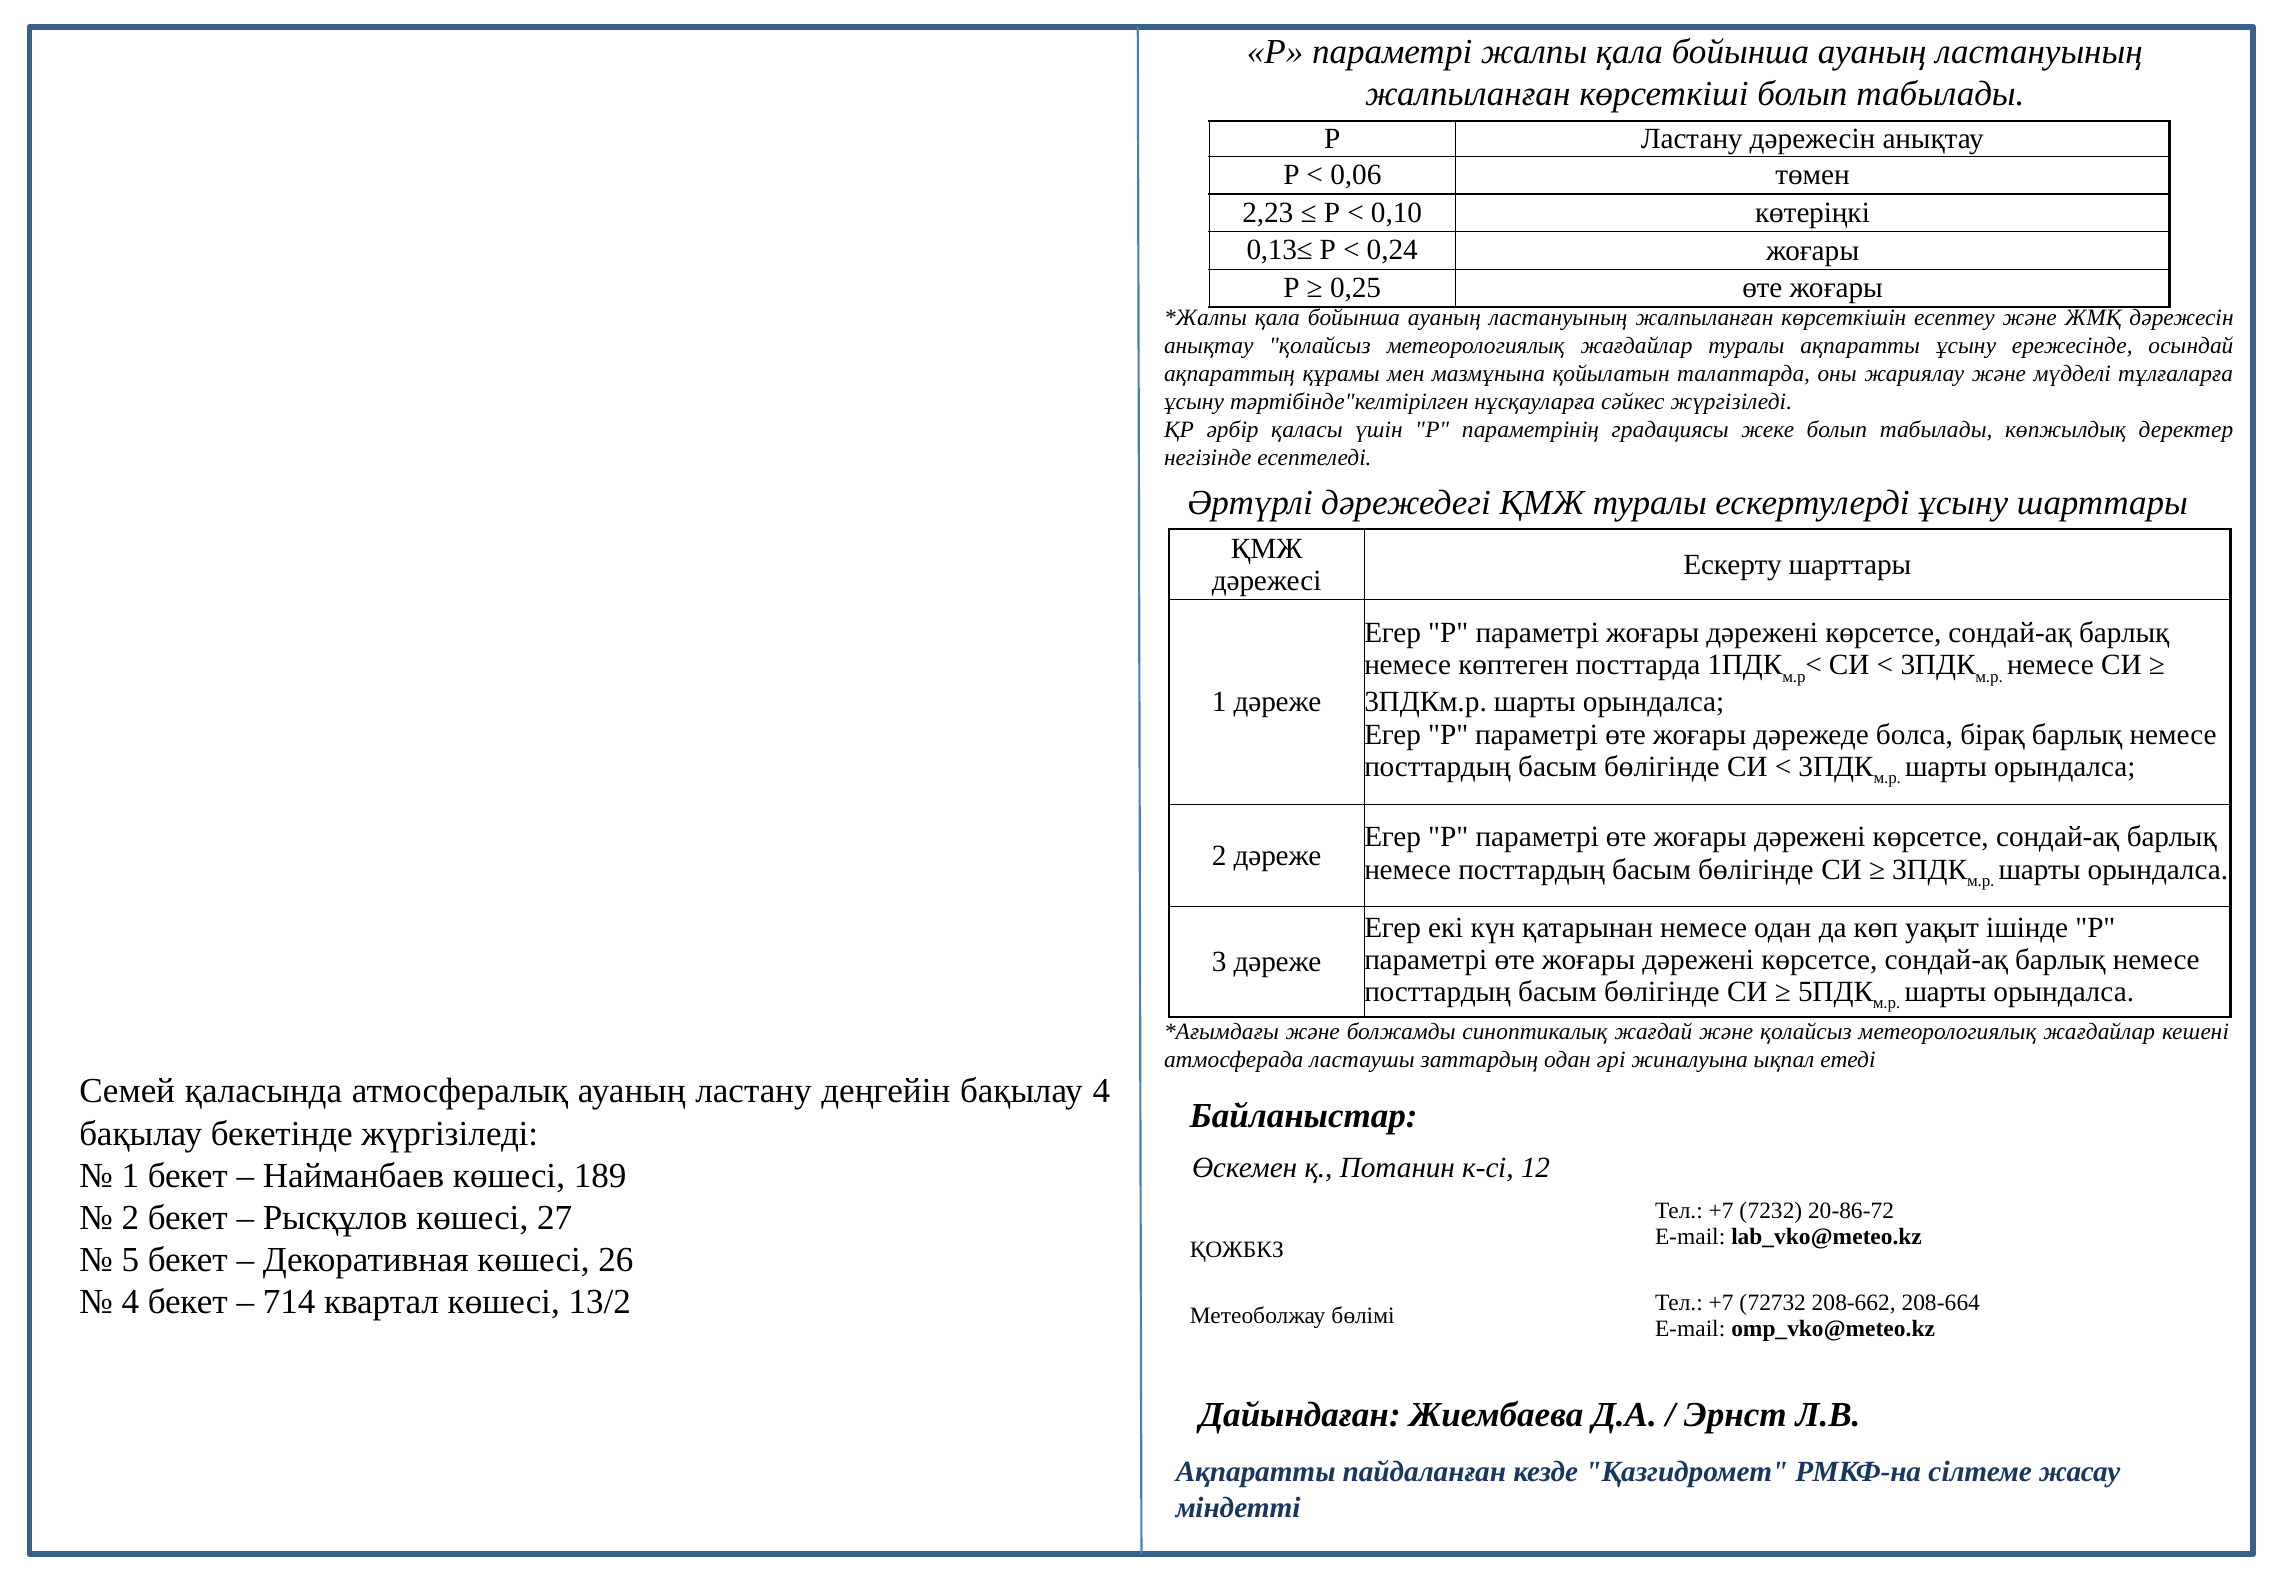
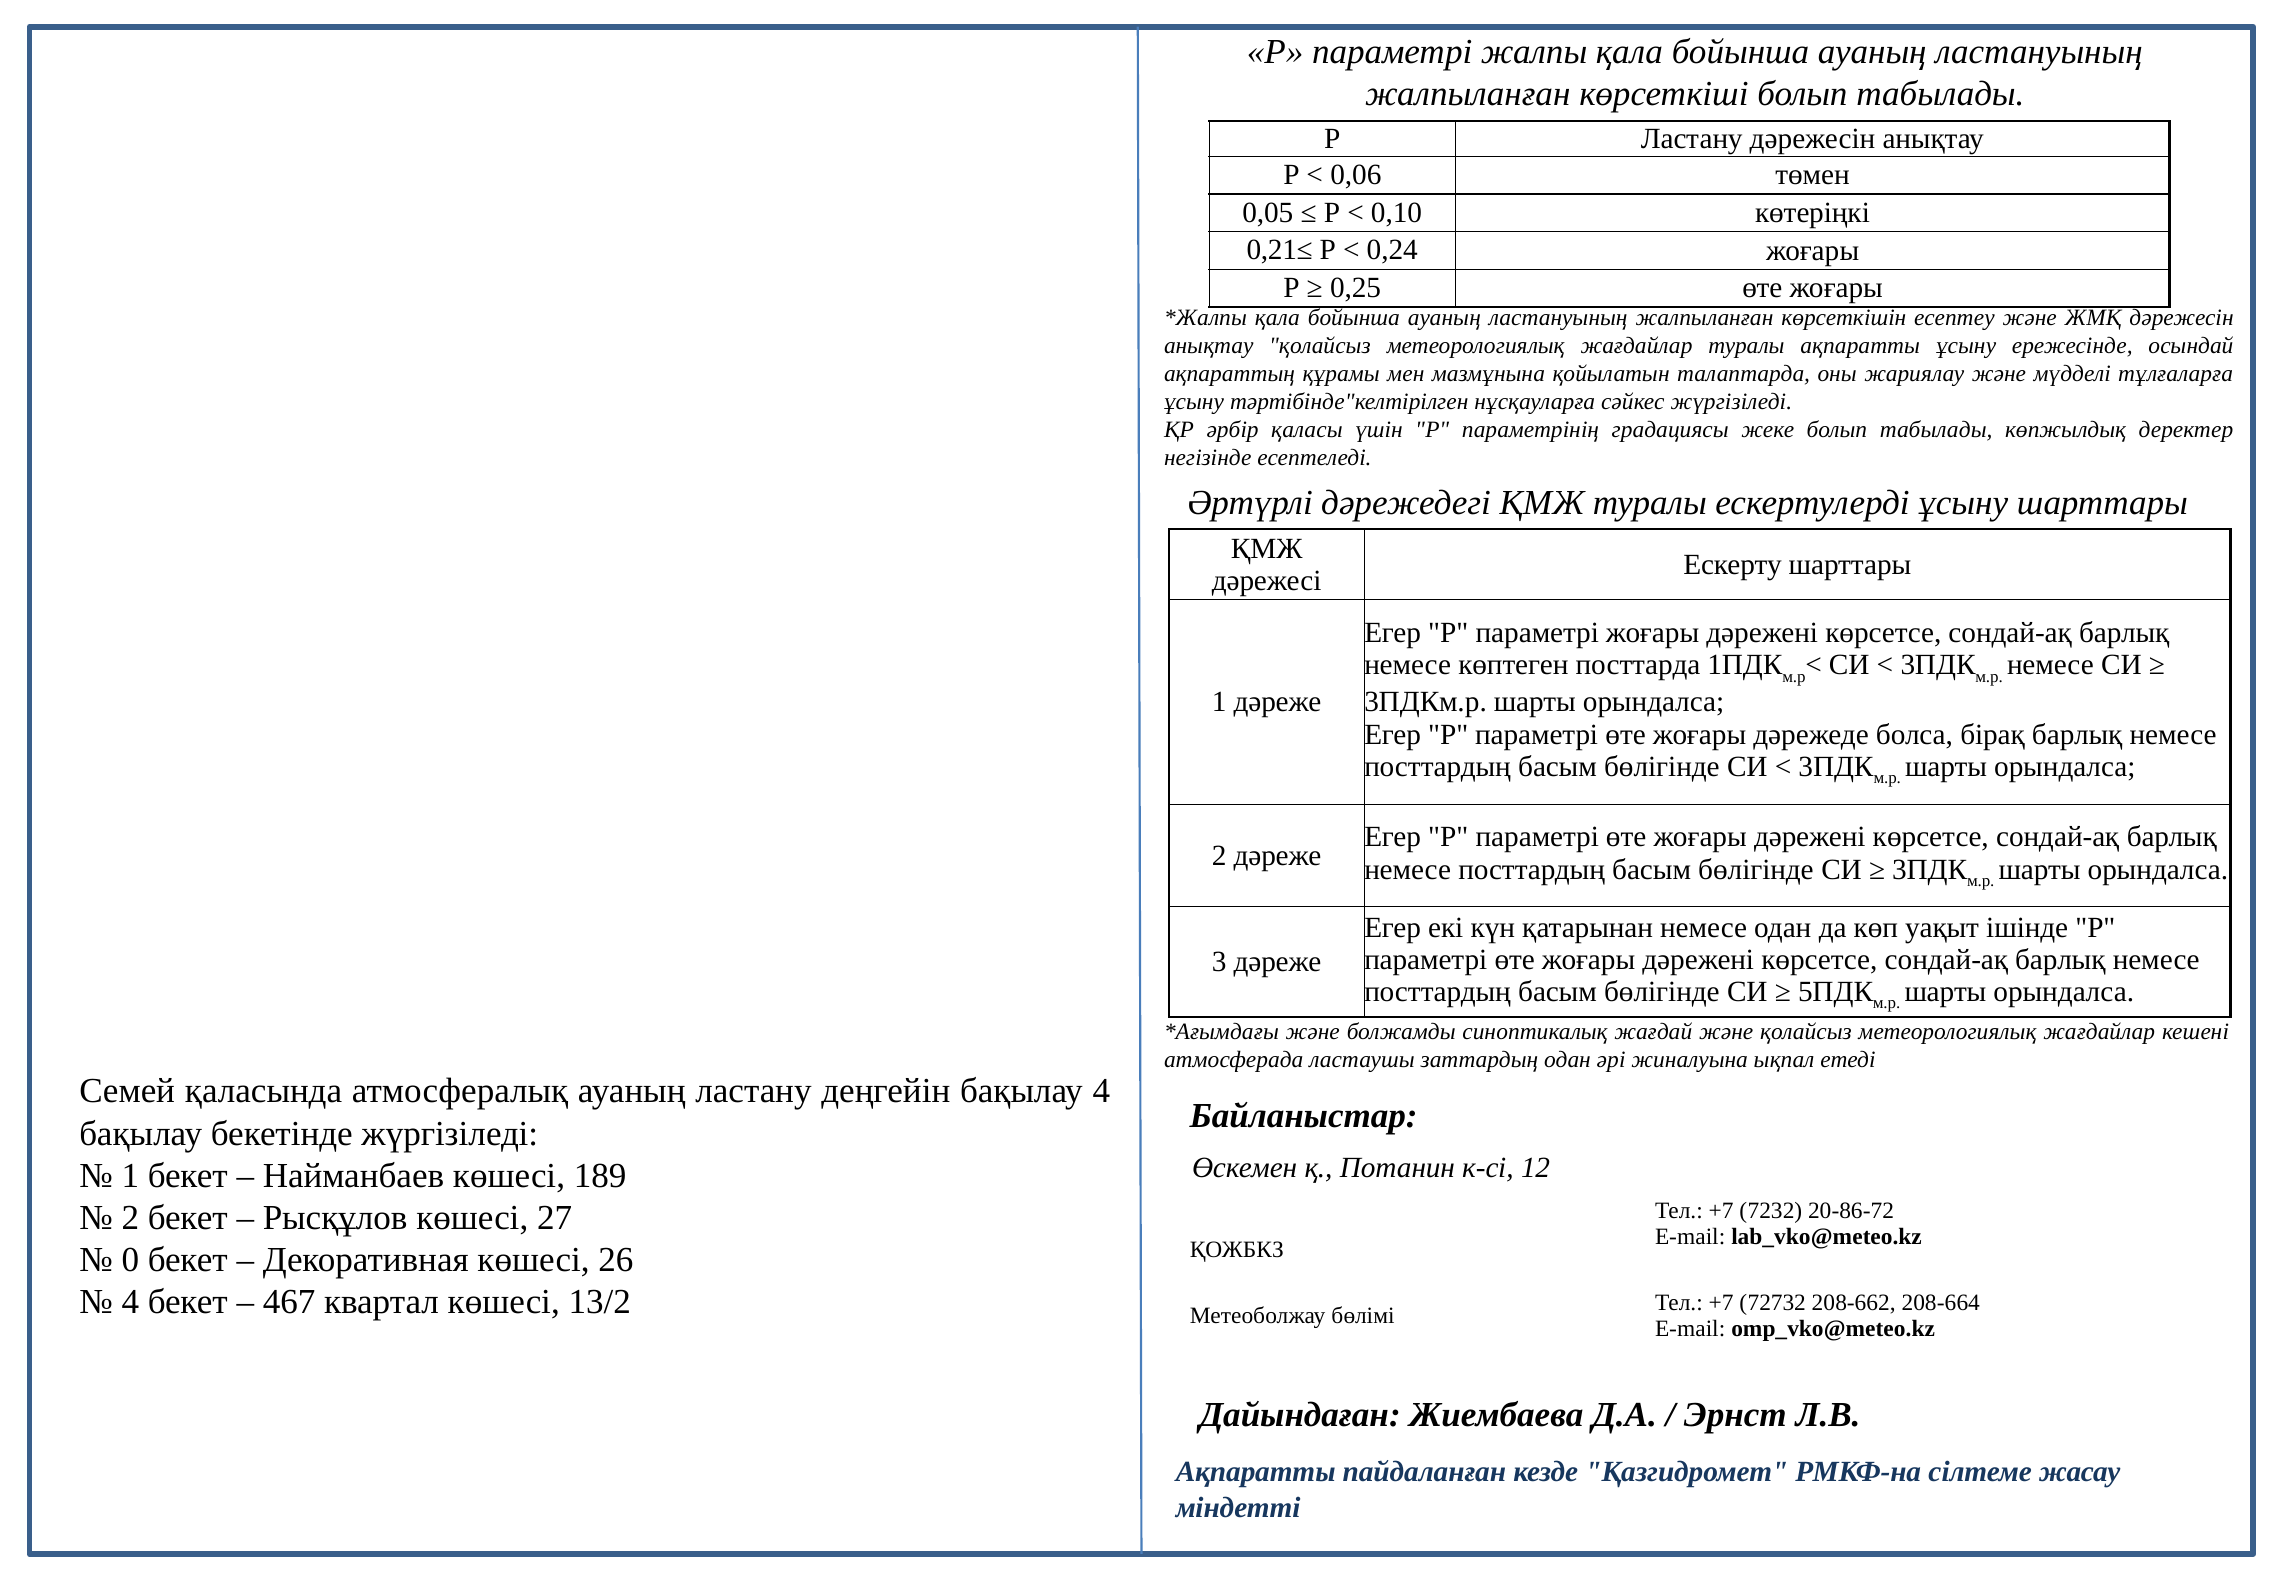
2,23: 2,23 -> 0,05 (1268, 212)
0,13≤: 0,13≤ -> 0,21≤ (1280, 250)
5: 5 -> 0 (130, 1260)
714: 714 -> 467 (289, 1302)
